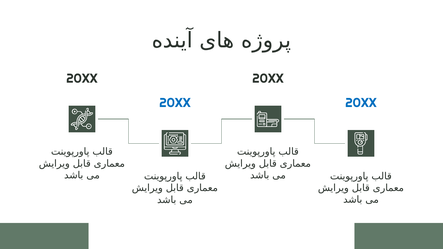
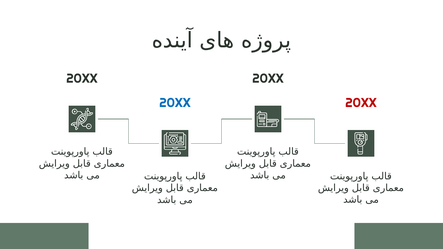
20XX colour: blue -> red (361, 103)
